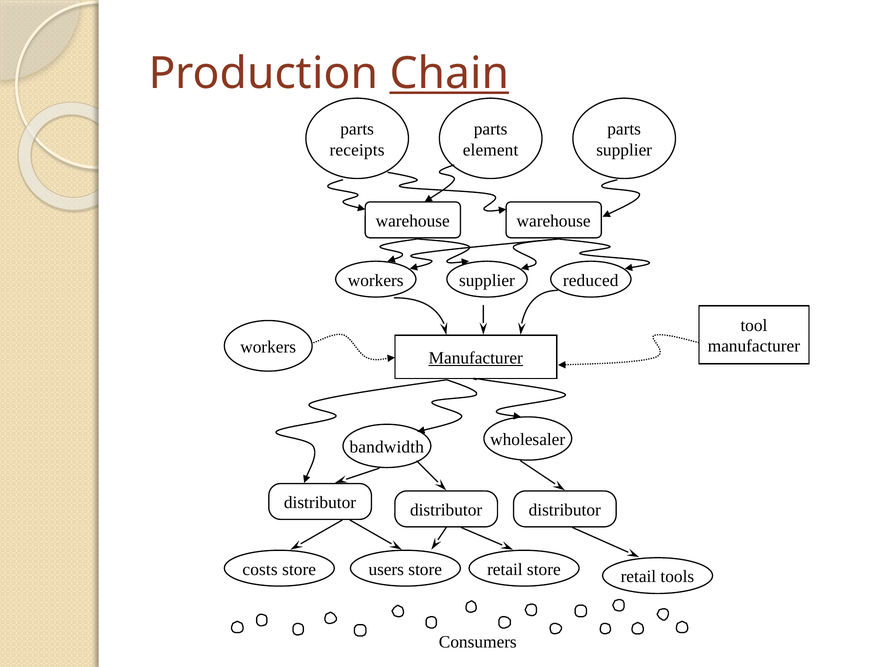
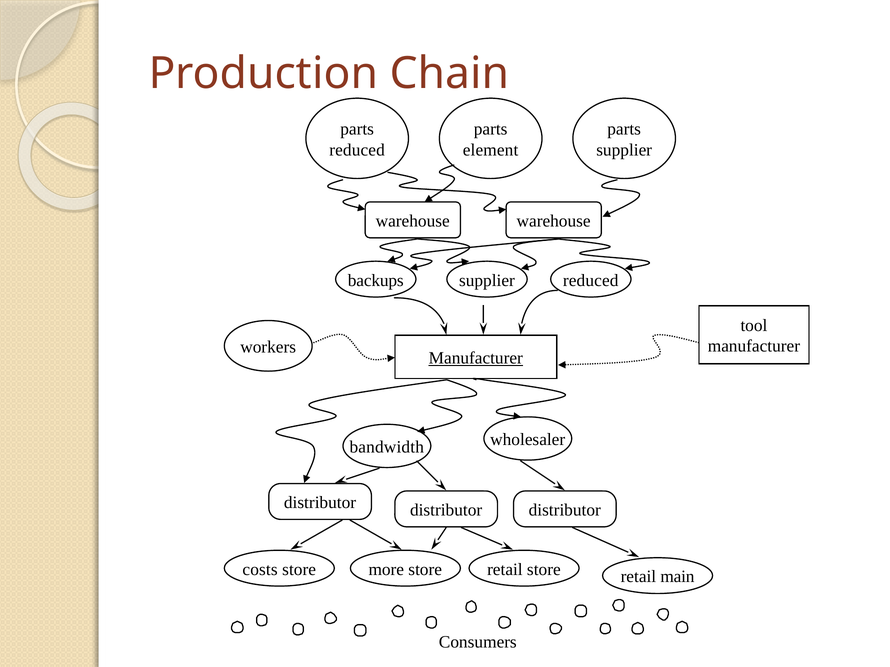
Chain underline: present -> none (449, 74)
receipts: receipts -> reduced (357, 150)
workers: workers -> backups (376, 281)
users: users -> more (386, 570)
tools: tools -> main (677, 577)
